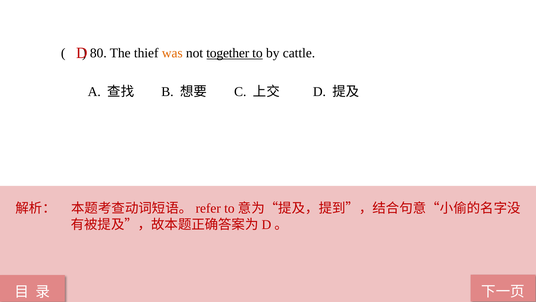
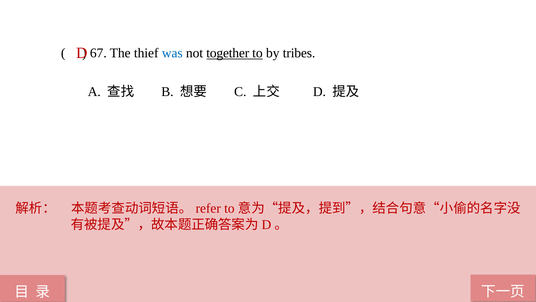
80: 80 -> 67 (98, 53)
was colour: orange -> blue (172, 53)
cattle: cattle -> tribes (299, 53)
